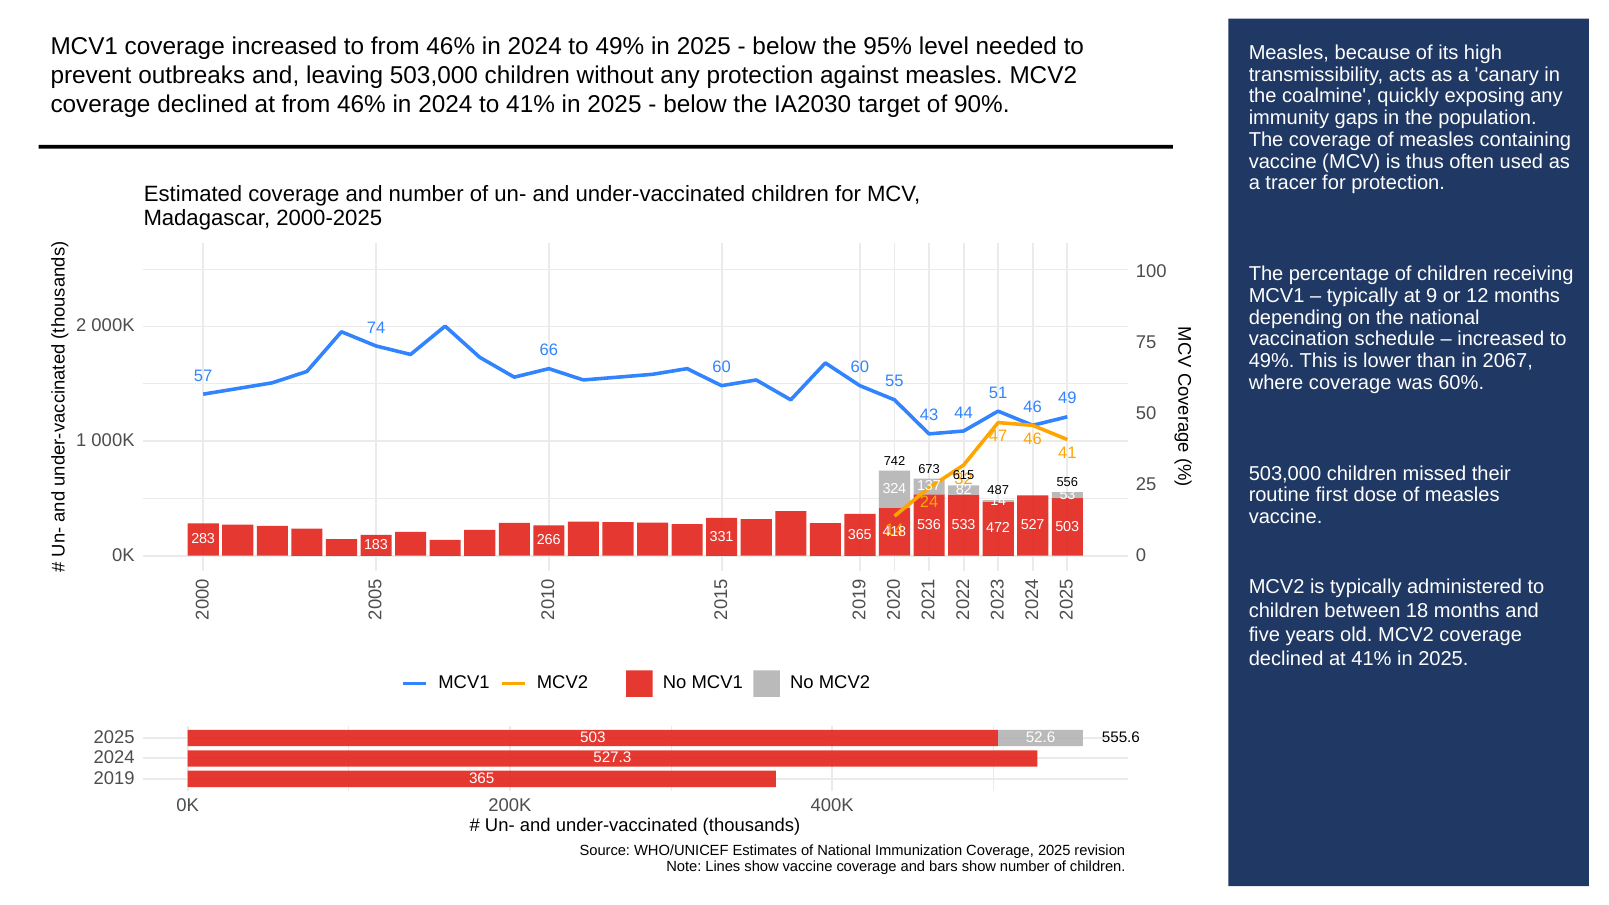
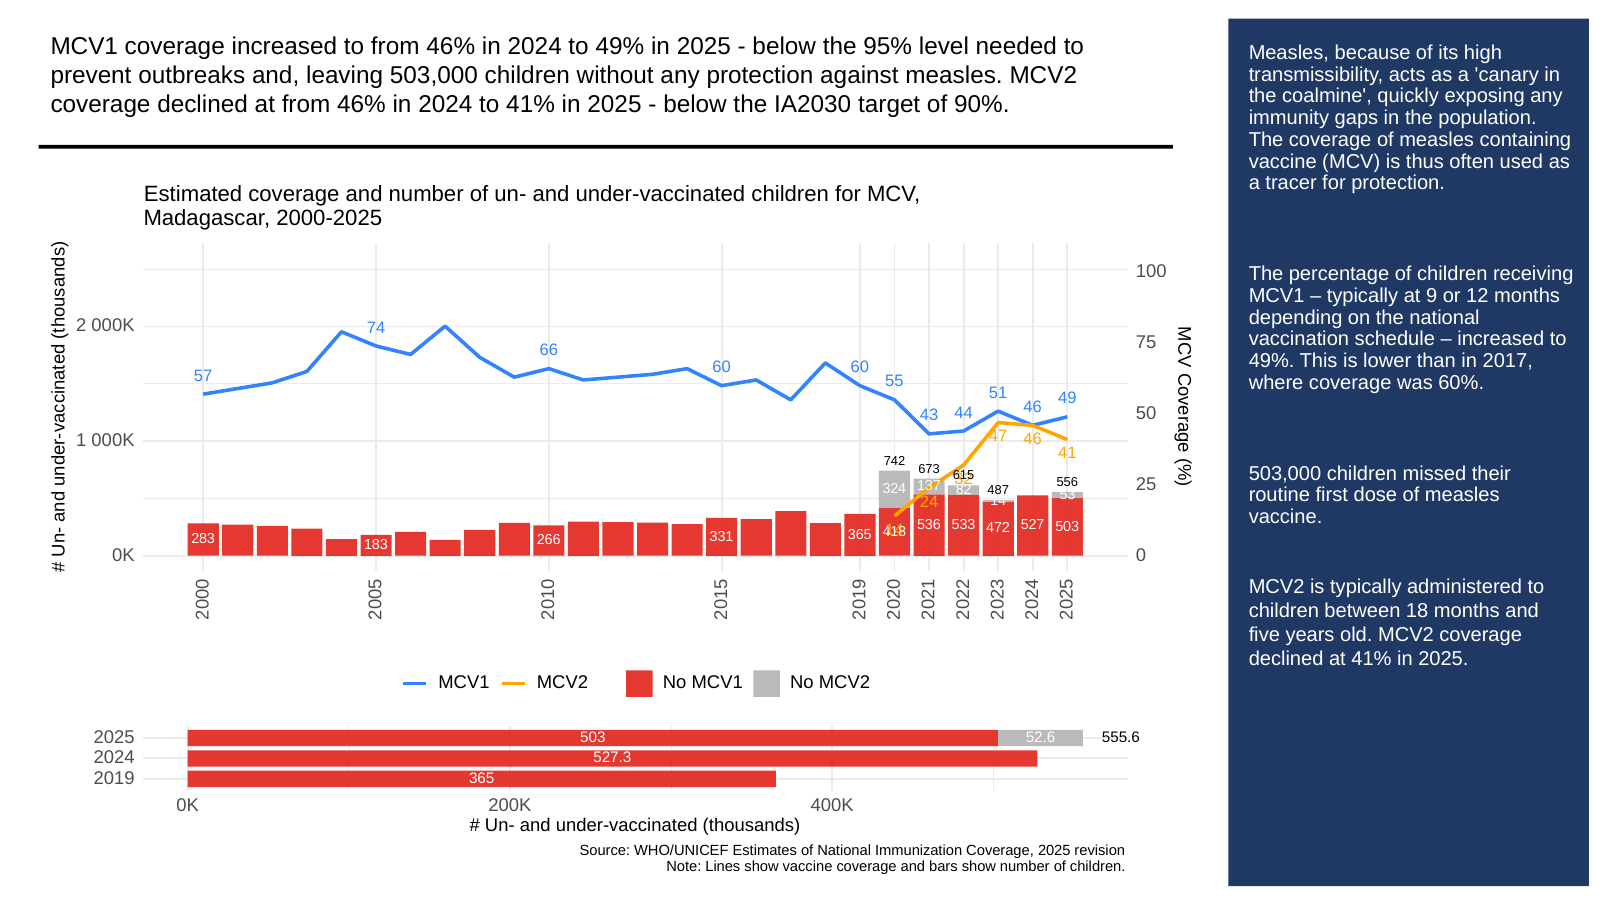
2067: 2067 -> 2017 (1508, 361)
